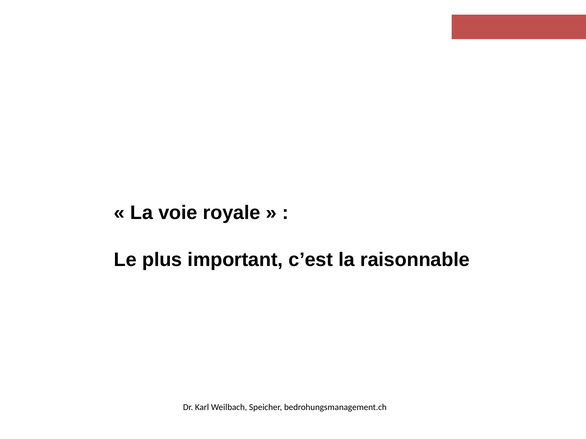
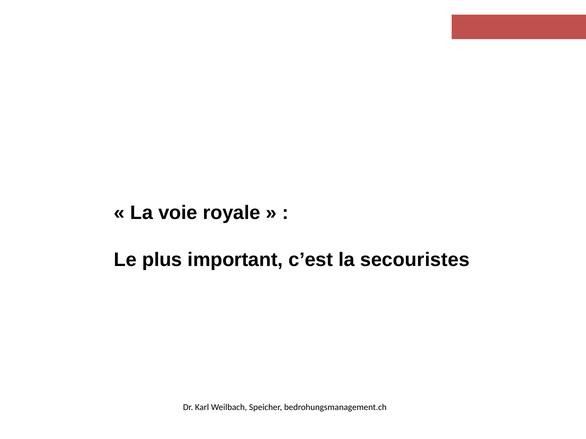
raisonnable: raisonnable -> secouristes (415, 260)
